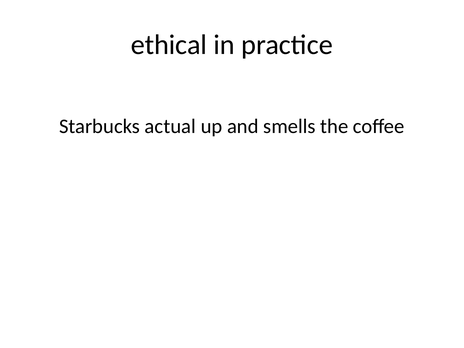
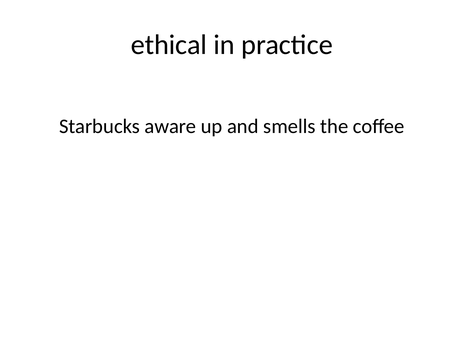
actual: actual -> aware (170, 126)
